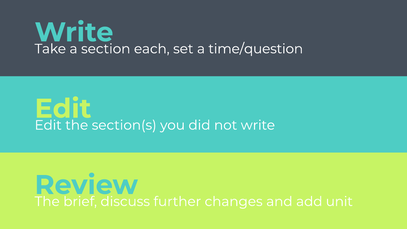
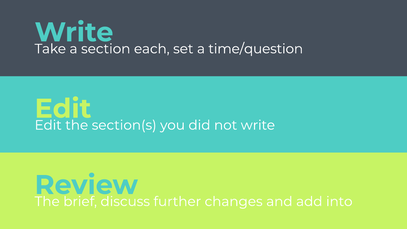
unit: unit -> into (339, 201)
